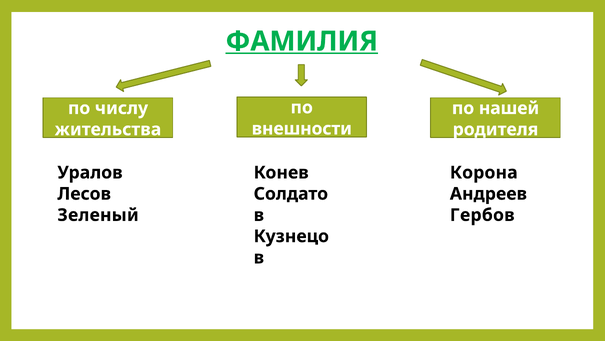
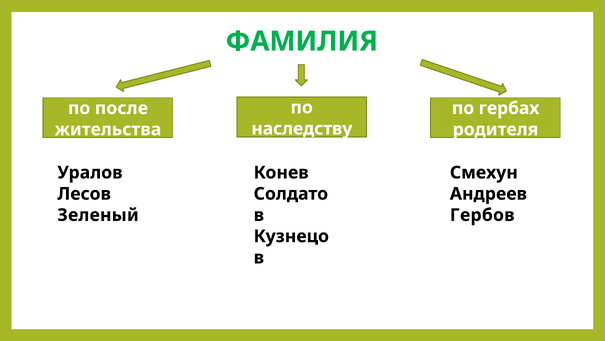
ФАМИЛИЯ underline: present -> none (302, 41)
числу: числу -> после (121, 108)
нашей: нашей -> гербах (509, 108)
внешности: внешности -> наследству (302, 128)
Корона: Корона -> Смехун (484, 172)
